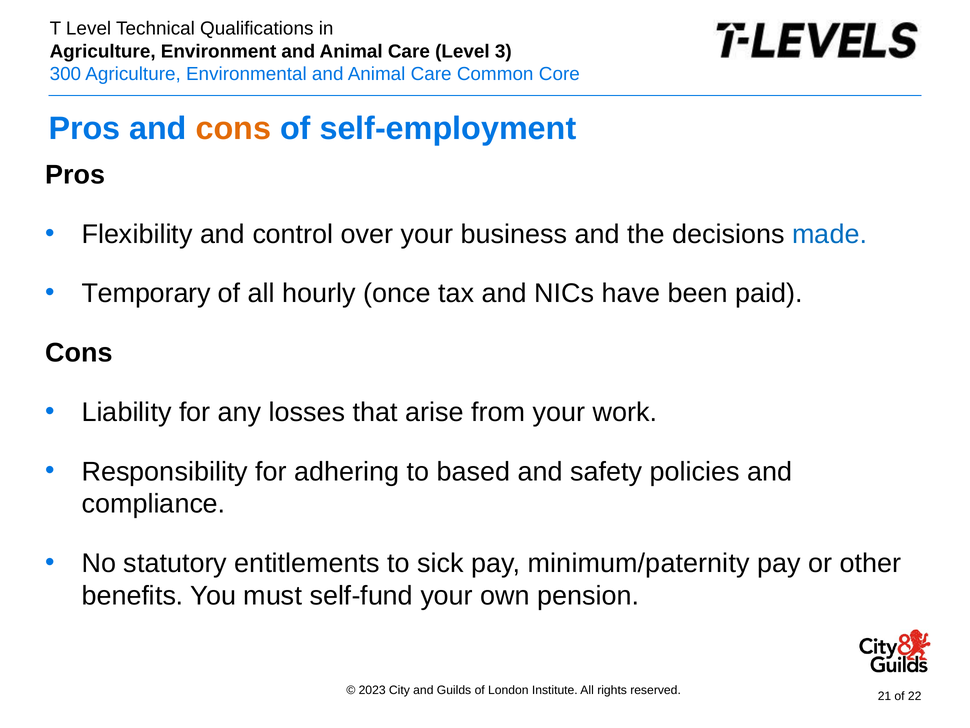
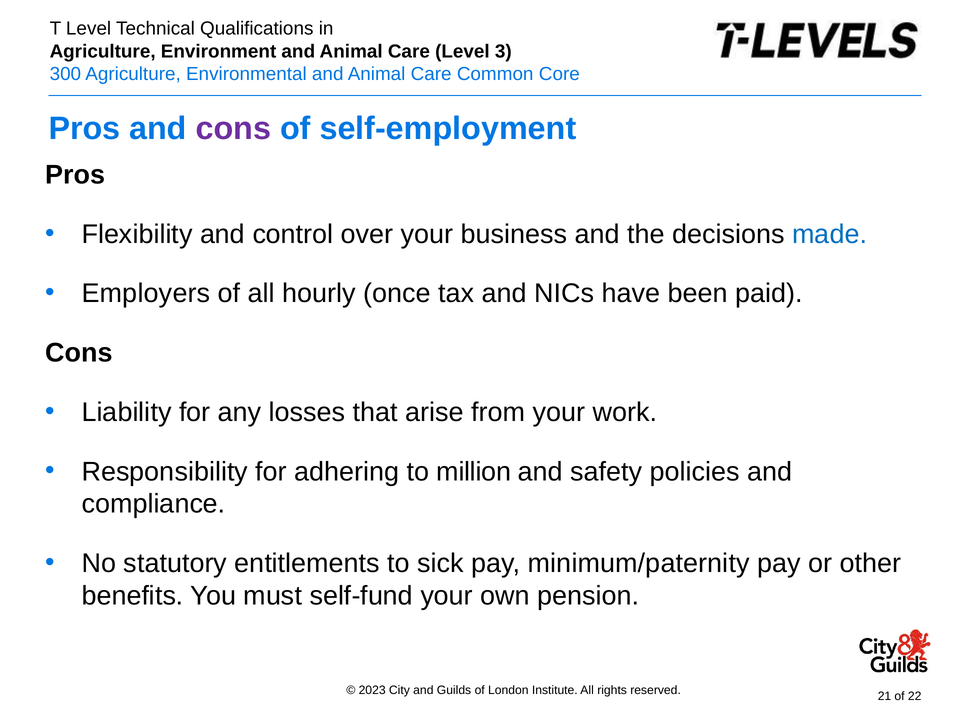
cons colour: orange -> purple (233, 129)
Temporary: Temporary -> Employers (146, 293)
based: based -> million (474, 471)
